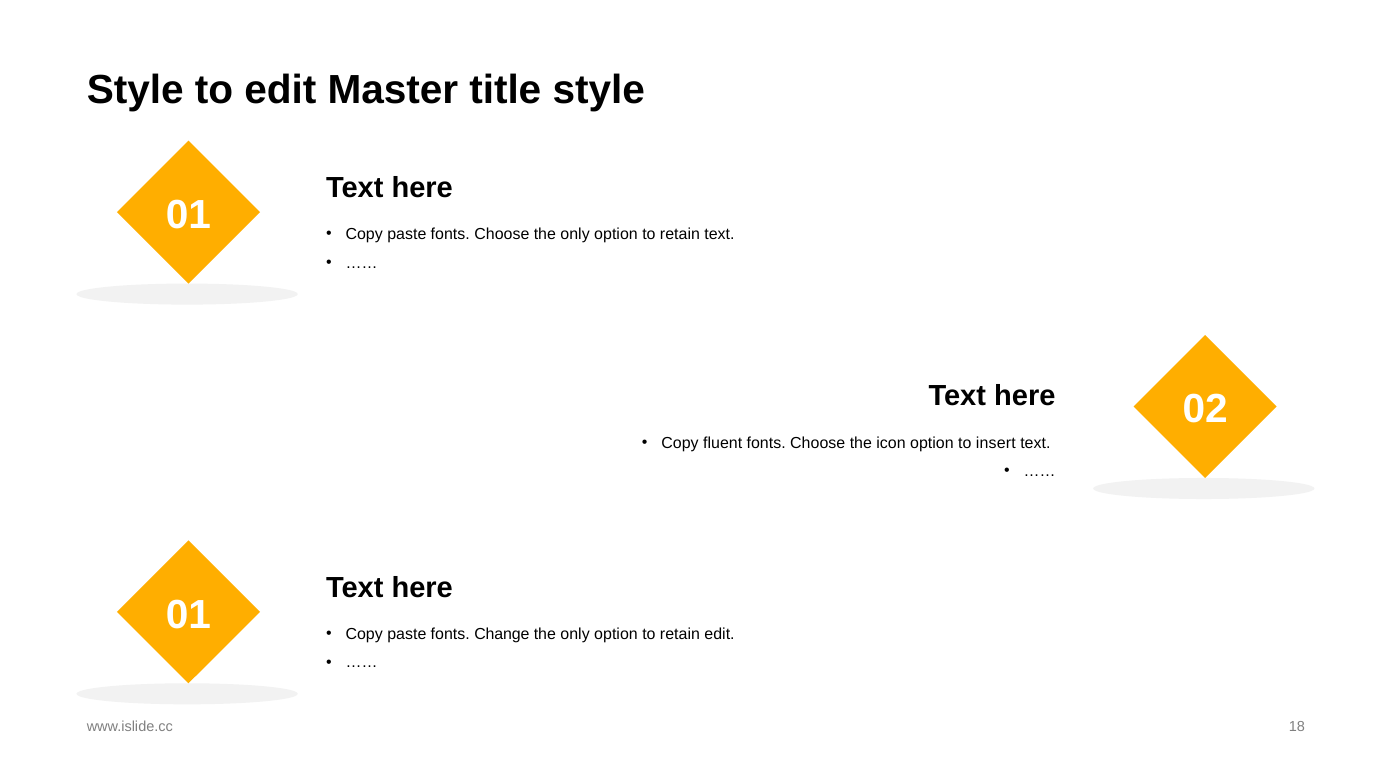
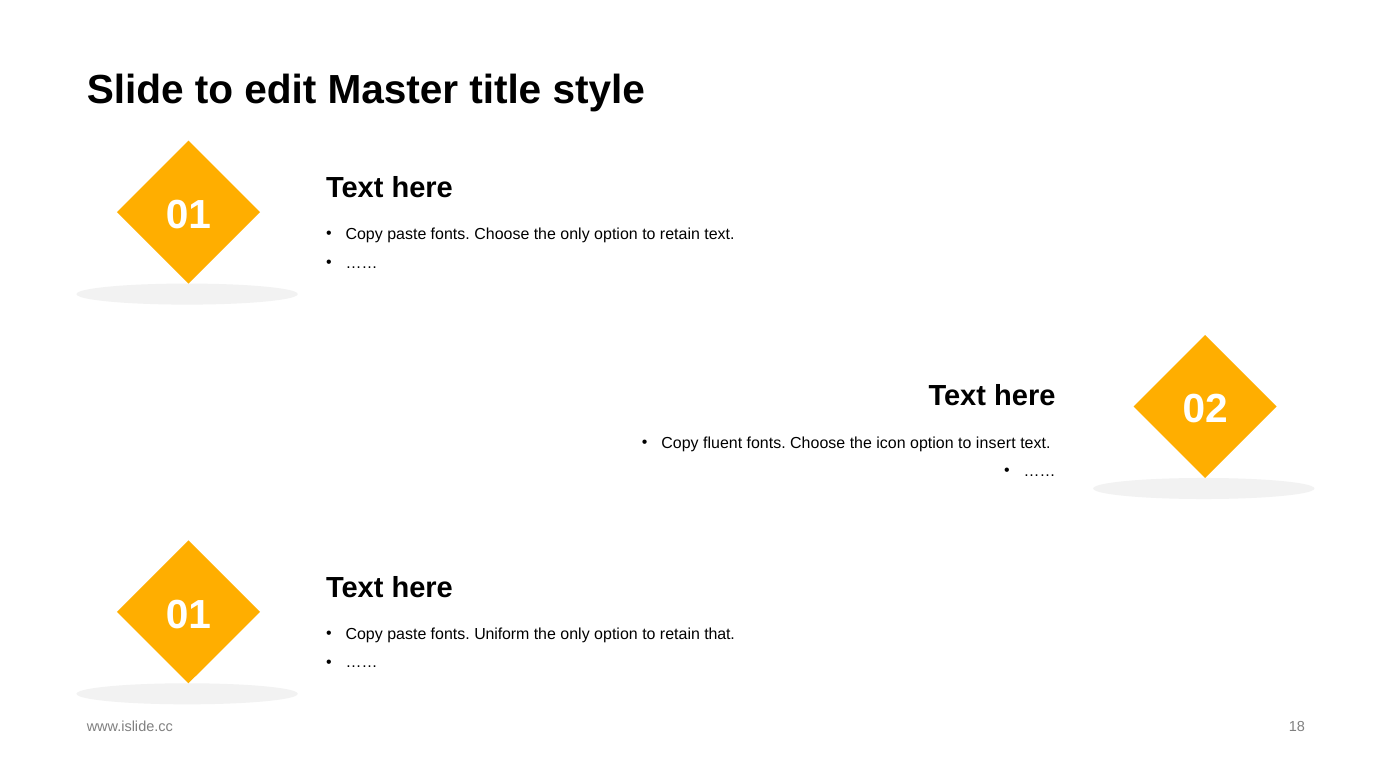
Style: Style -> Slide (135, 90)
Change: Change -> Uniform (502, 634)
retain edit: edit -> that (720, 634)
